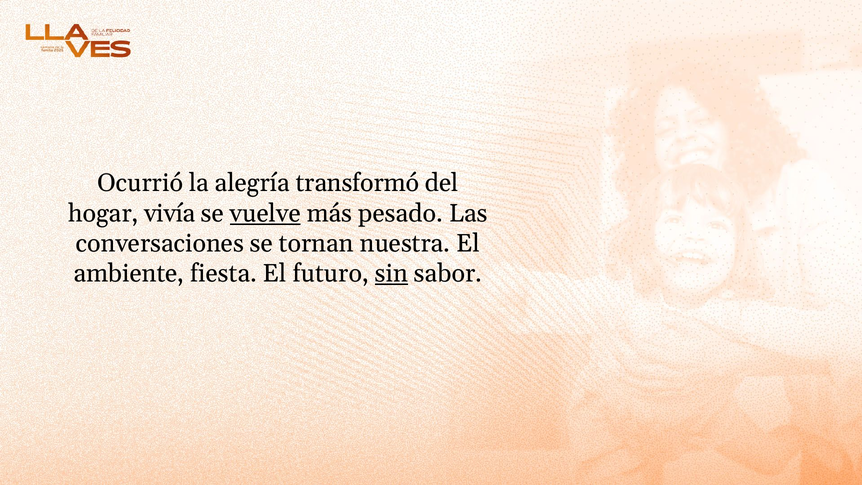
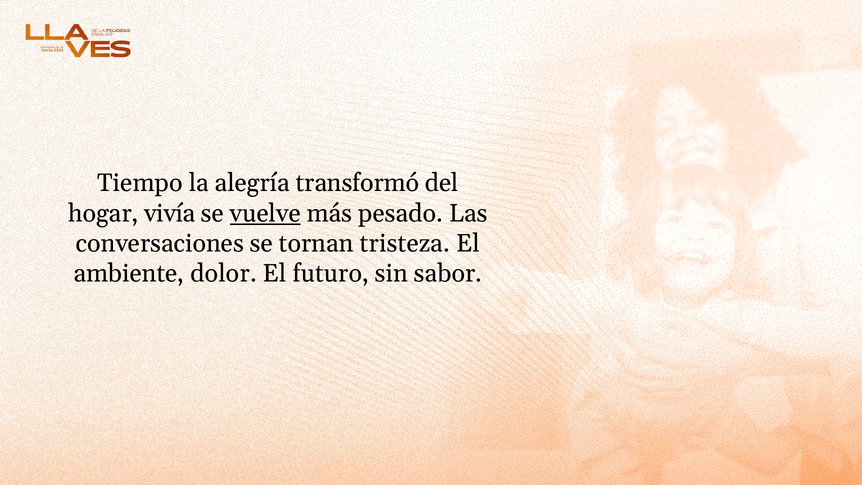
Ocurrió: Ocurrió -> Tiempo (140, 183)
nuestra: nuestra -> tristeza (405, 243)
fiesta: fiesta -> dolor (224, 274)
sin underline: present -> none (391, 274)
